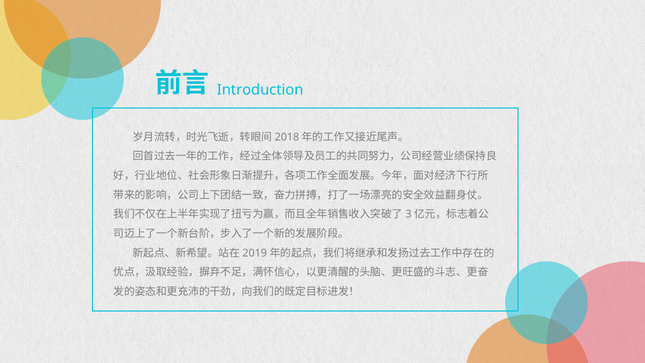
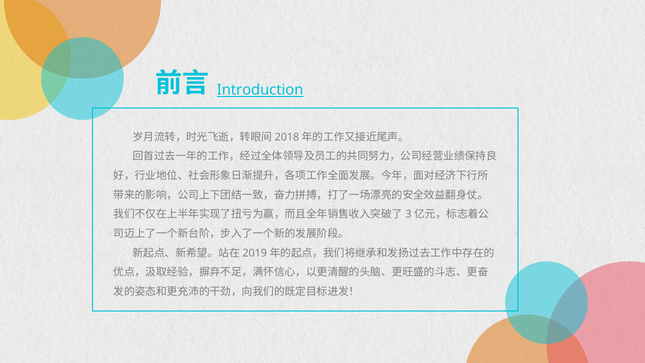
Introduction underline: none -> present (260, 90)
